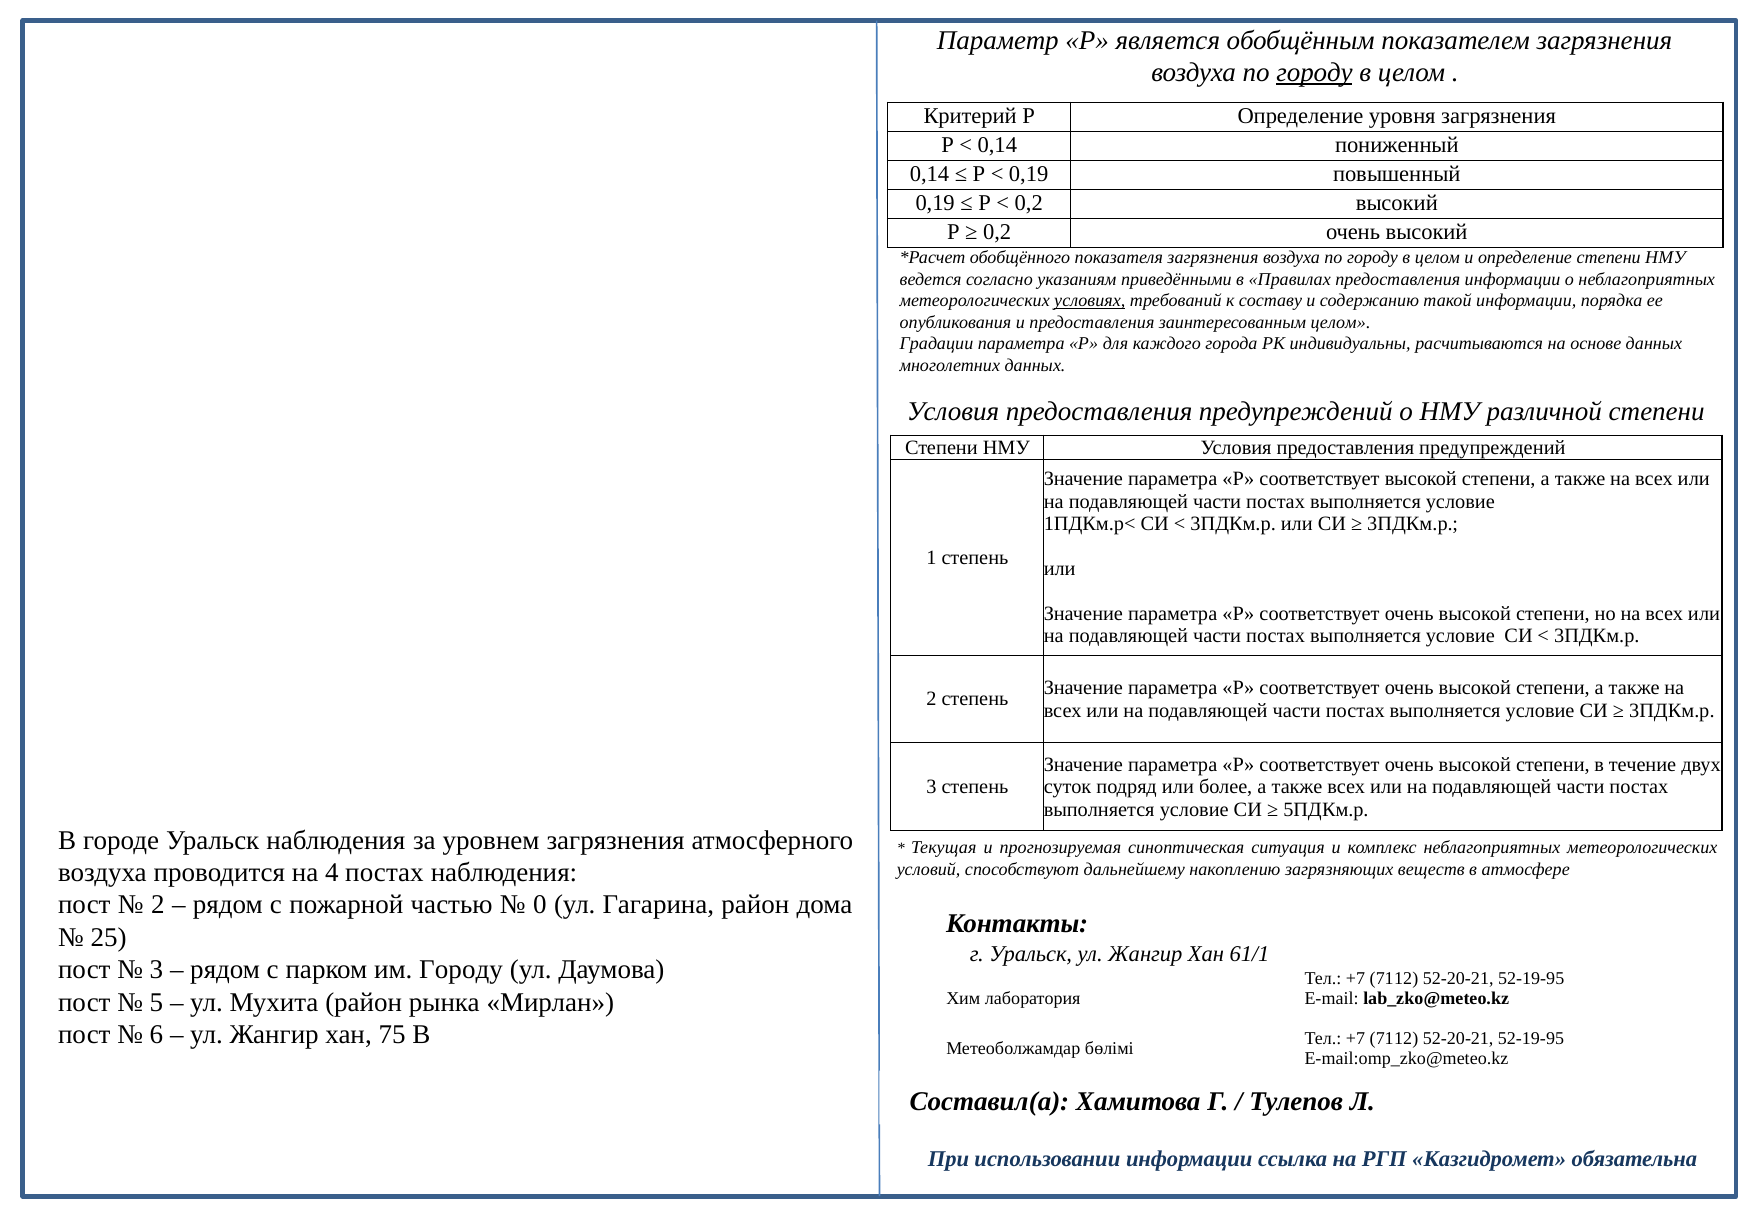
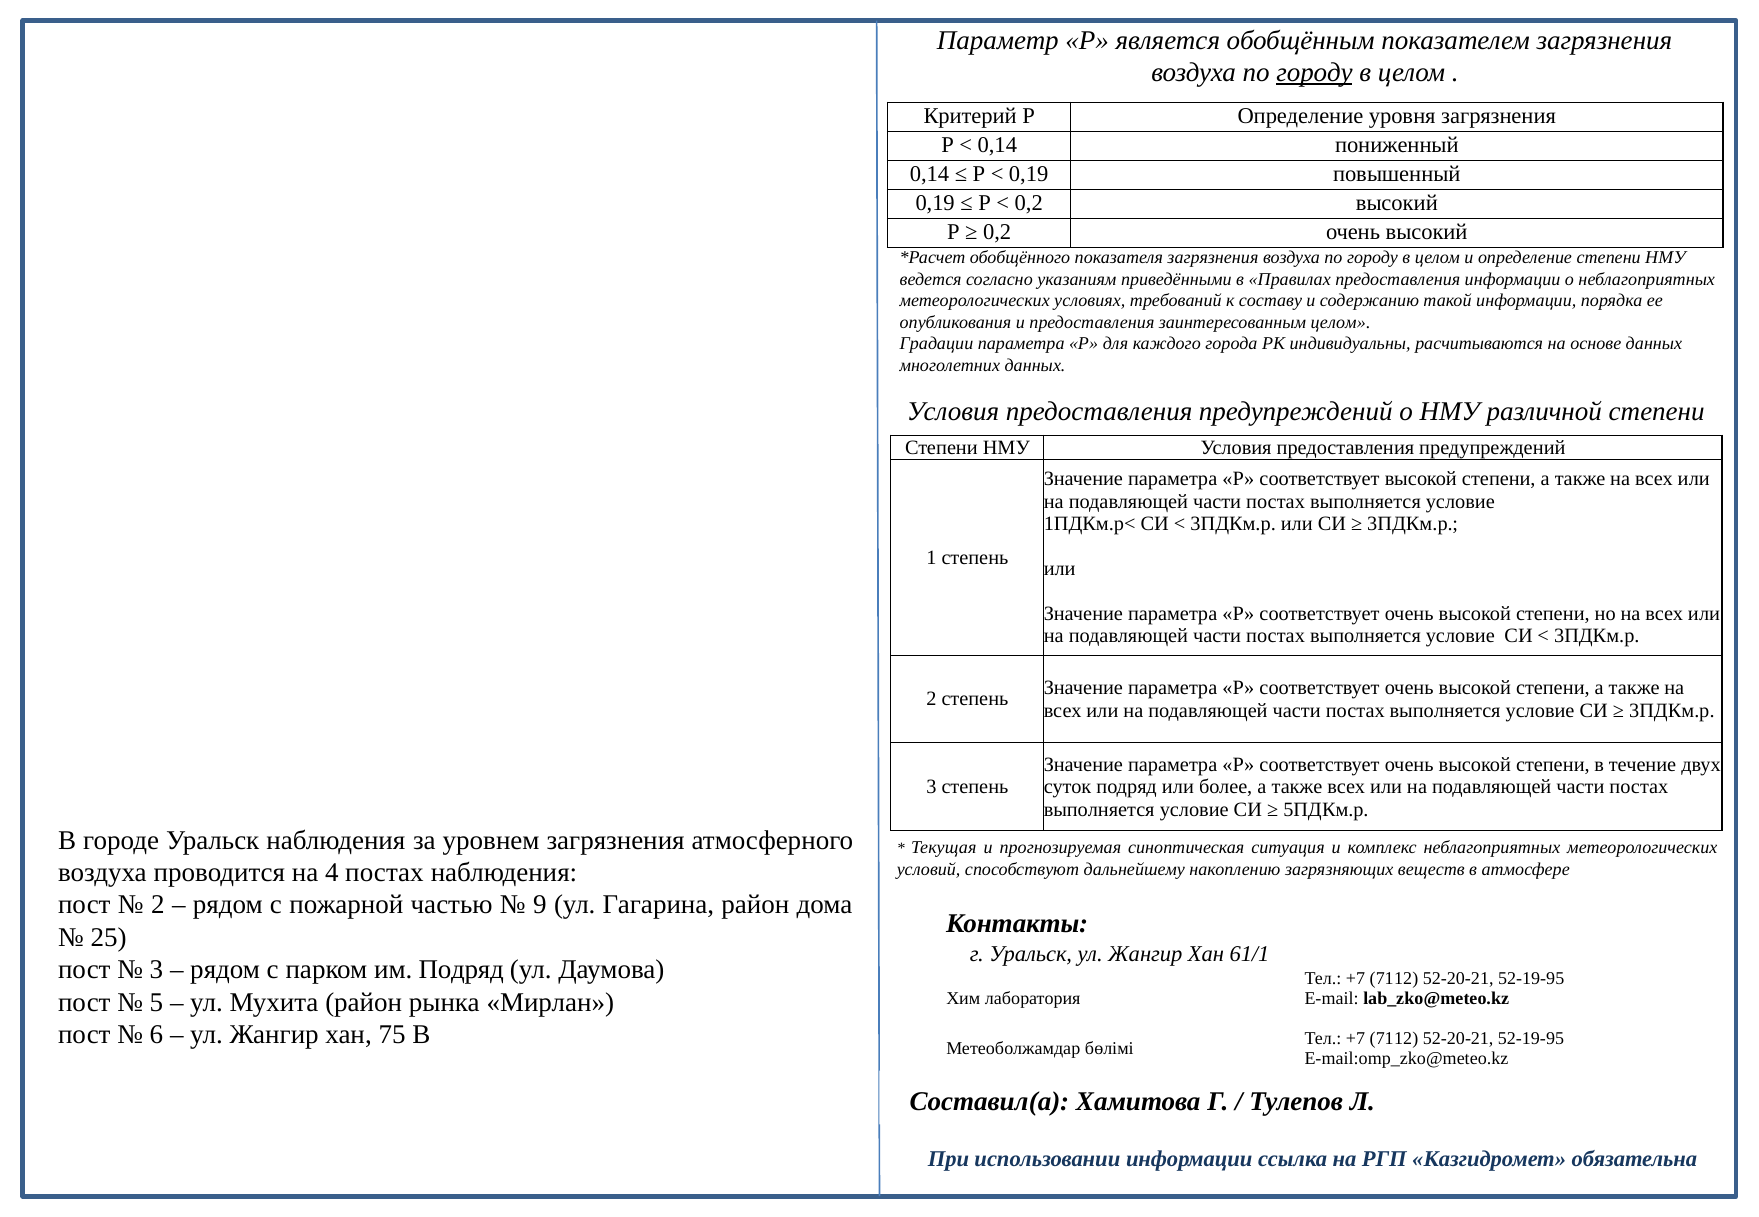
условиях underline: present -> none (1090, 301)
0: 0 -> 9 (540, 906)
им Городу: Городу -> Подряд (461, 971)
